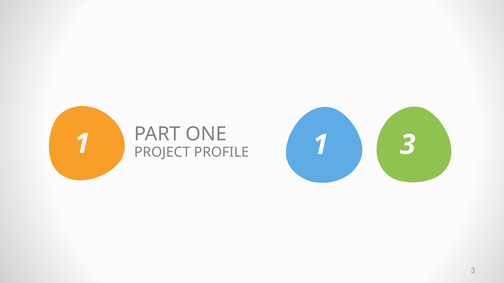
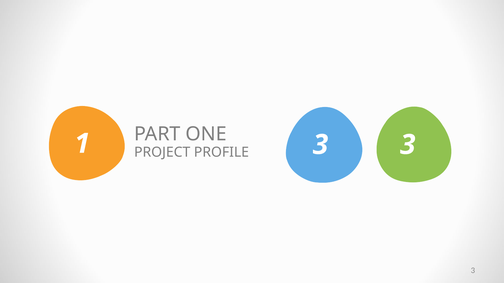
1 1: 1 -> 3 (320, 145)
